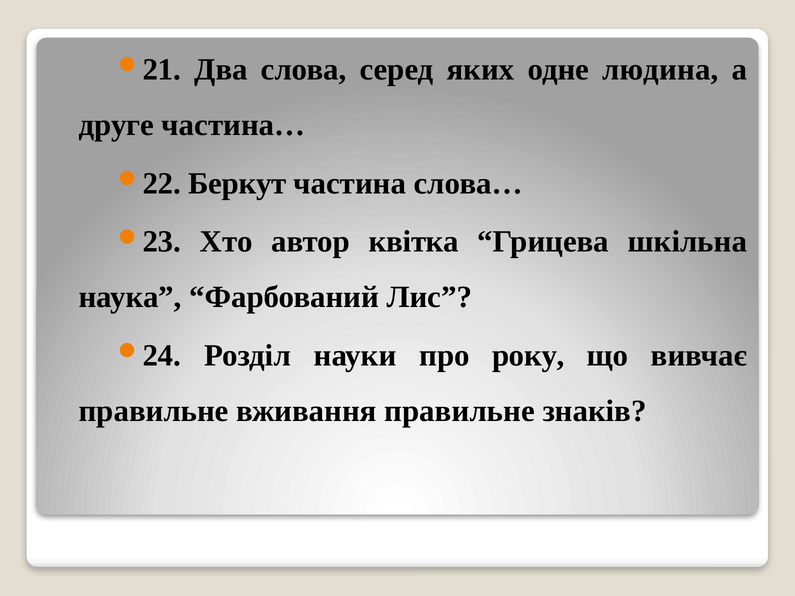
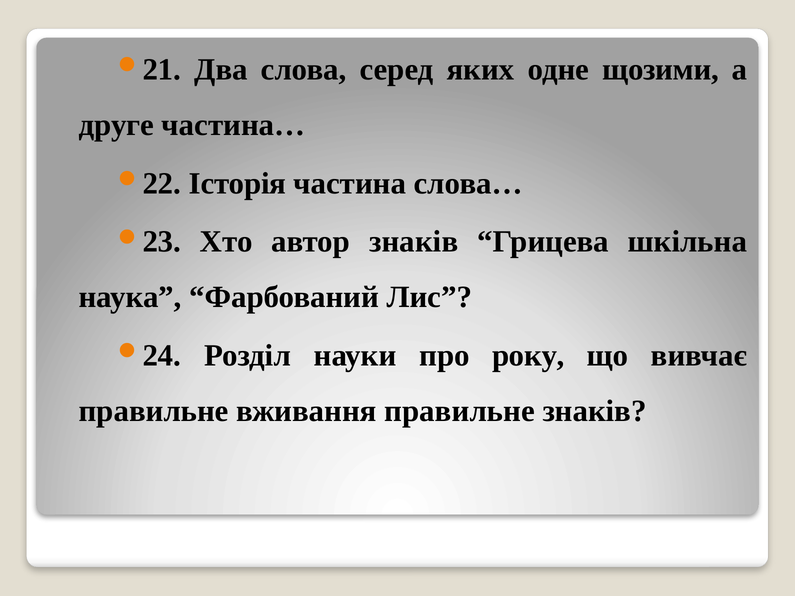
людина: людина -> щозими (661, 70)
Беркут: Беркут -> Історія (237, 184)
автор квітка: квітка -> знаків (414, 242)
